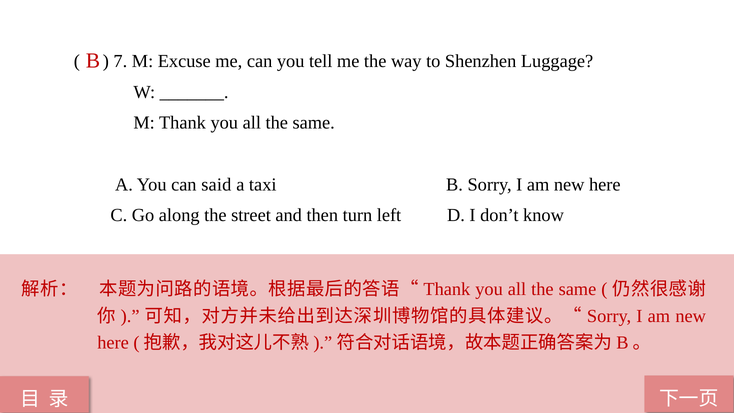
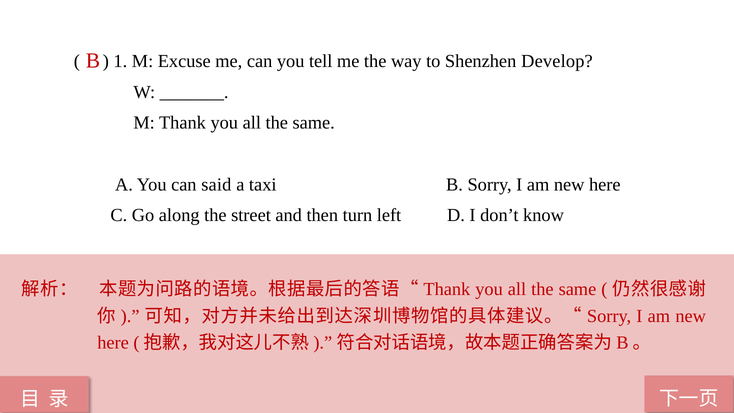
7: 7 -> 1 (120, 61)
Luggage: Luggage -> Develop (557, 61)
